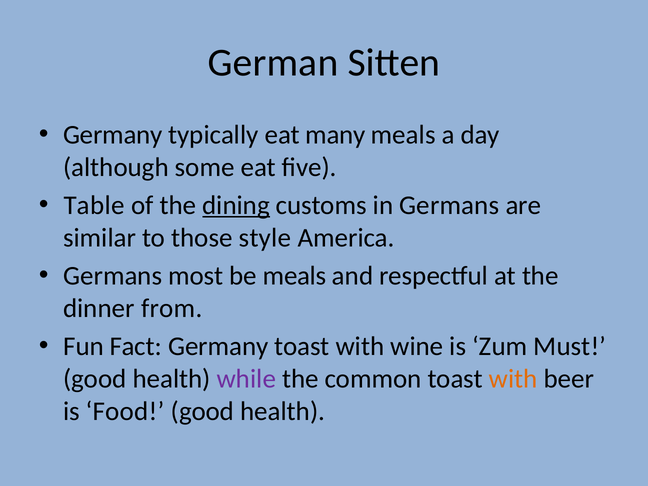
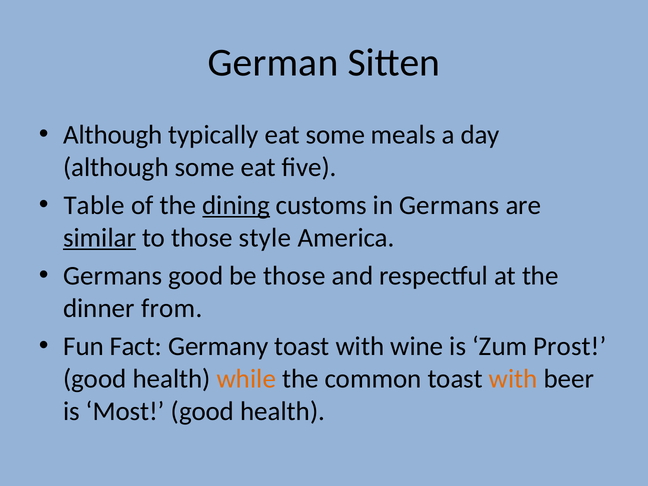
Germany: Germany -> Although (113, 135)
eat many: many -> some (335, 135)
similar underline: none -> present (100, 238)
Germans most: most -> good (196, 276)
be meals: meals -> those (294, 276)
Must: Must -> Prost (570, 346)
while colour: purple -> orange (246, 379)
Food: Food -> Most (125, 411)
